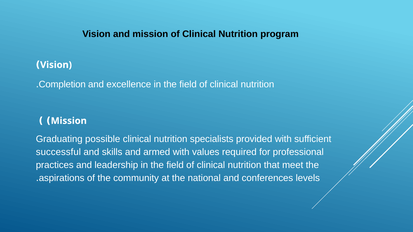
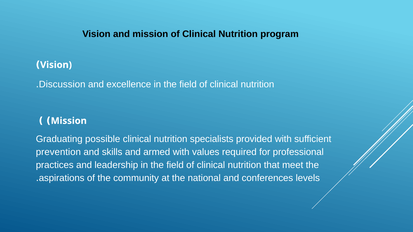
Completion: Completion -> Discussion (62, 85)
successful: successful -> prevention (58, 152)
